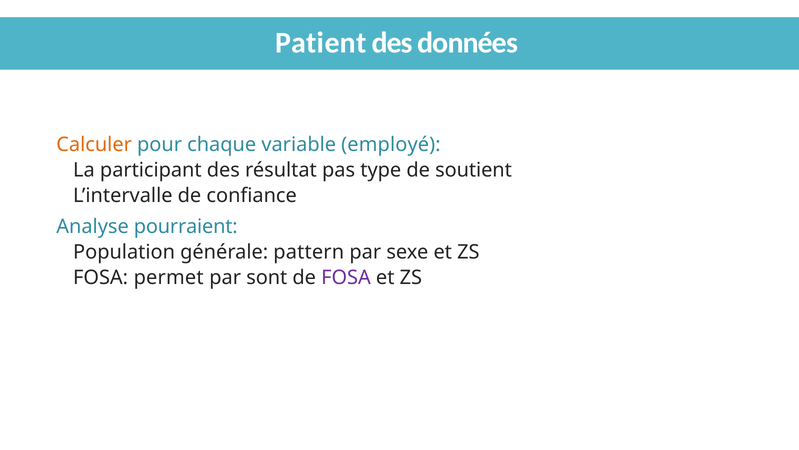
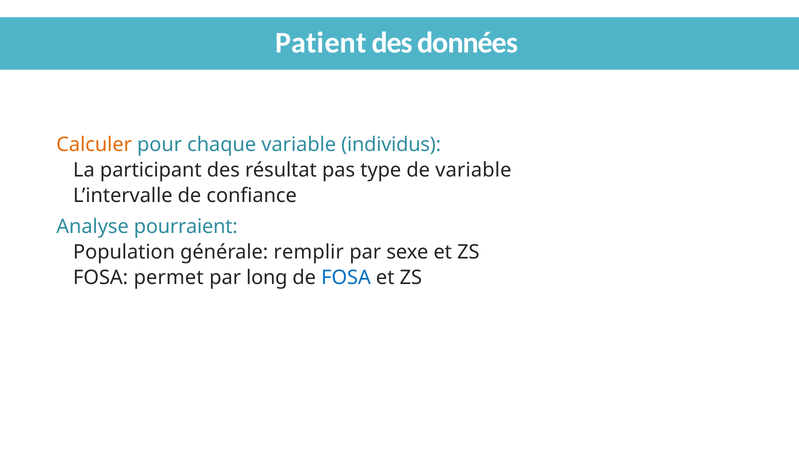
employé: employé -> individus (391, 145)
de soutient: soutient -> variable (473, 170)
pattern: pattern -> remplir (309, 252)
sont: sont -> long (267, 277)
FOSA colour: purple -> blue (346, 277)
